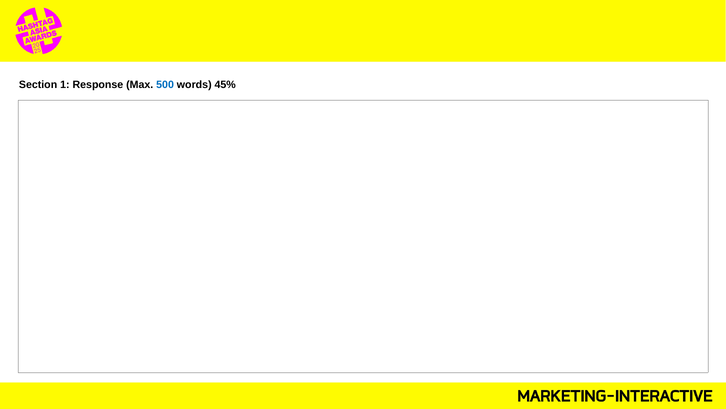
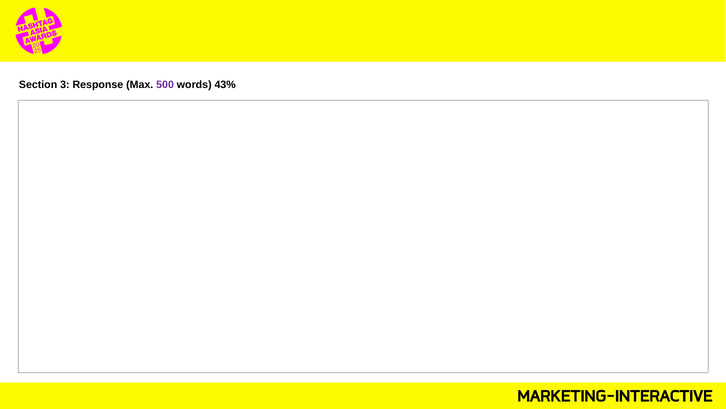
1: 1 -> 3 (65, 85)
500 colour: blue -> purple (165, 85)
45%: 45% -> 43% (225, 85)
